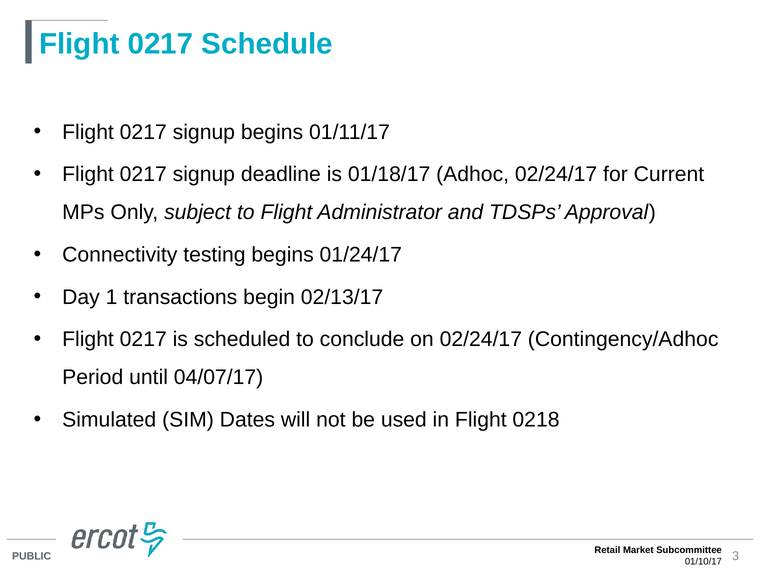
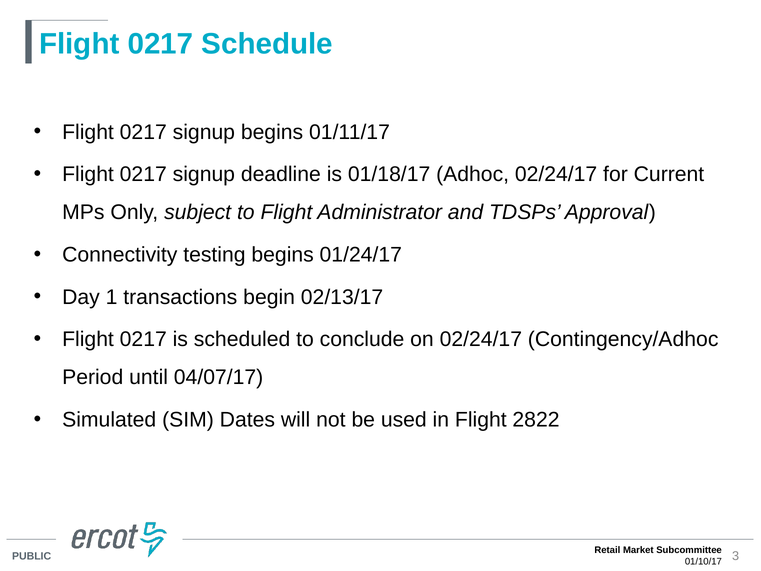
0218: 0218 -> 2822 (536, 420)
